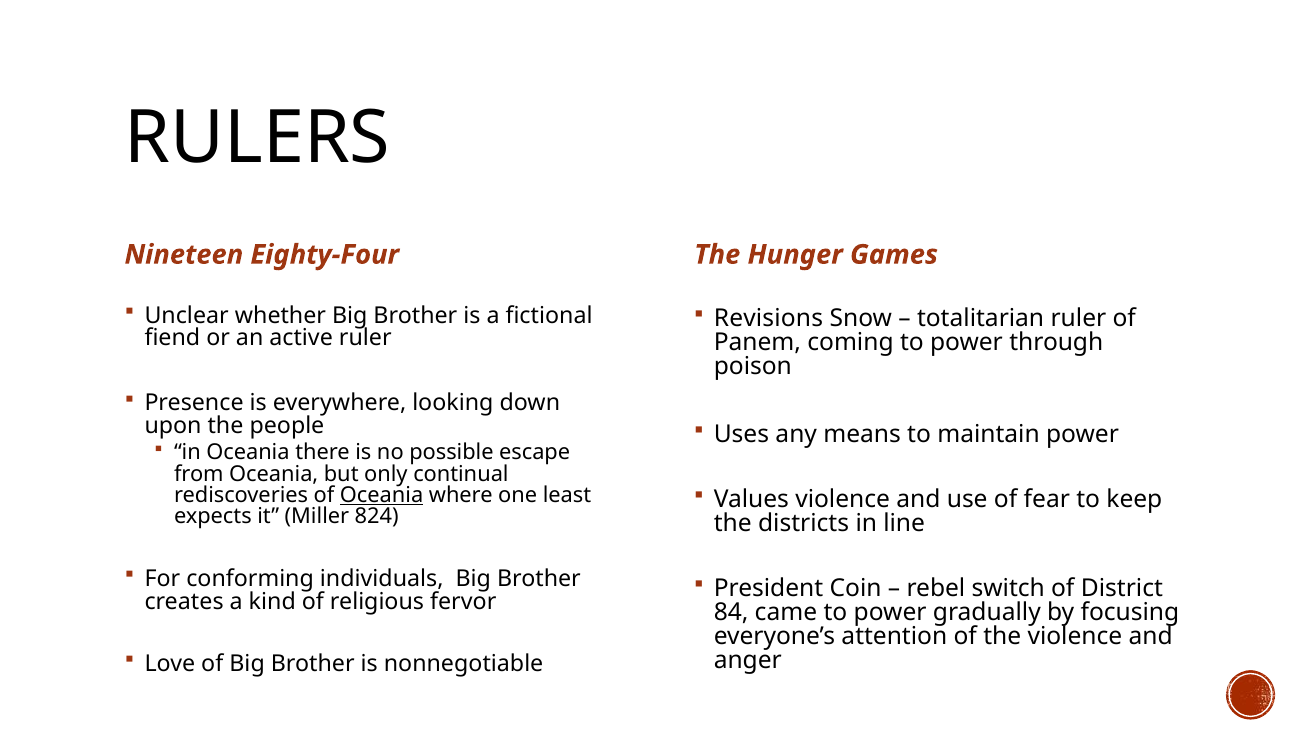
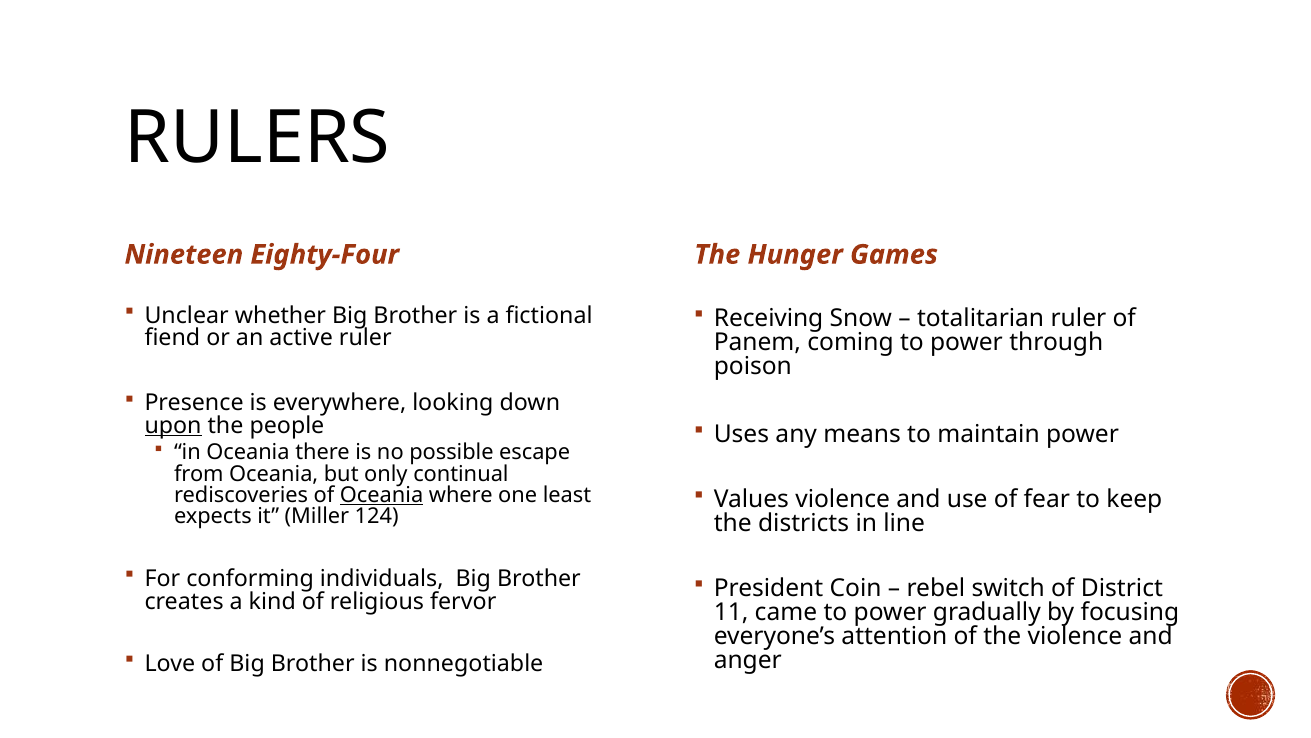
Revisions: Revisions -> Receiving (769, 318)
upon underline: none -> present (173, 425)
824: 824 -> 124 (377, 516)
84: 84 -> 11 (731, 612)
